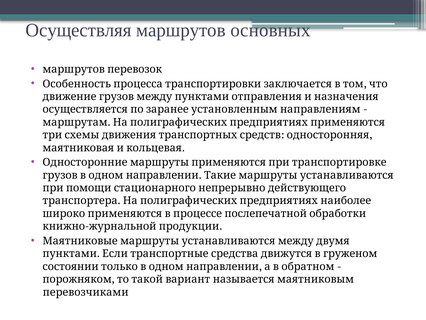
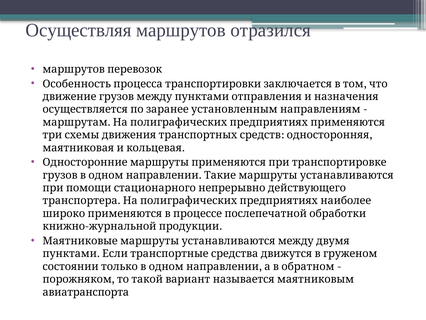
основных: основных -> отразился (271, 30)
перевозчиками: перевозчиками -> авиатранспорта (86, 292)
